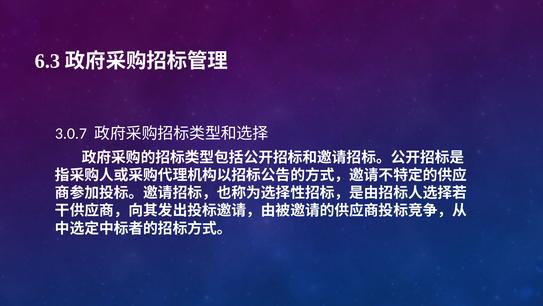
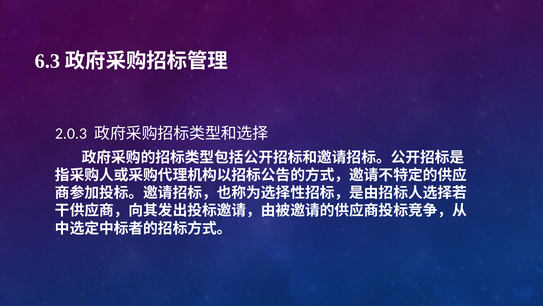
3.0.7: 3.0.7 -> 2.0.3 (71, 133)
